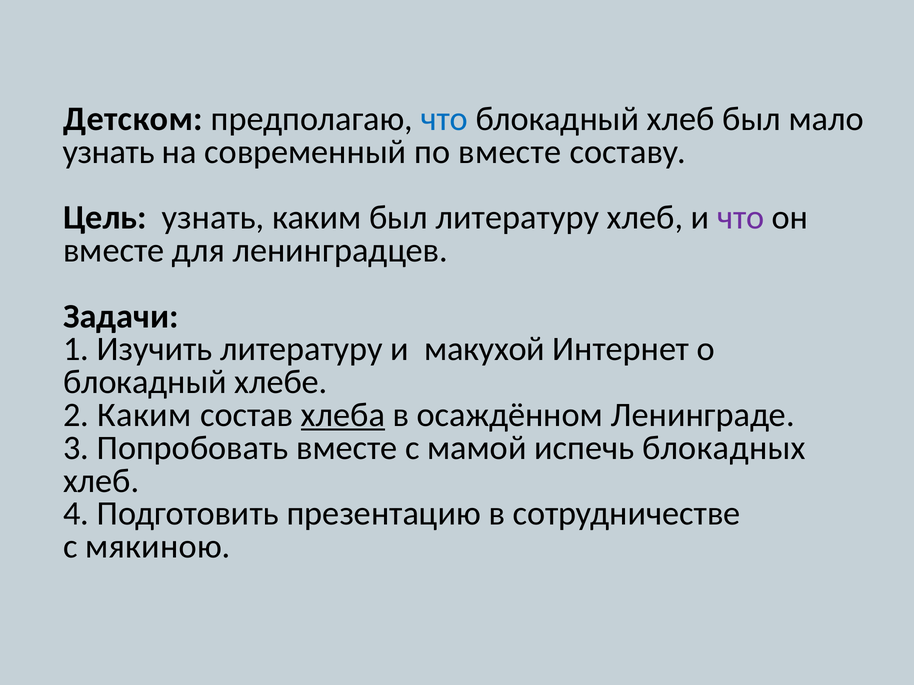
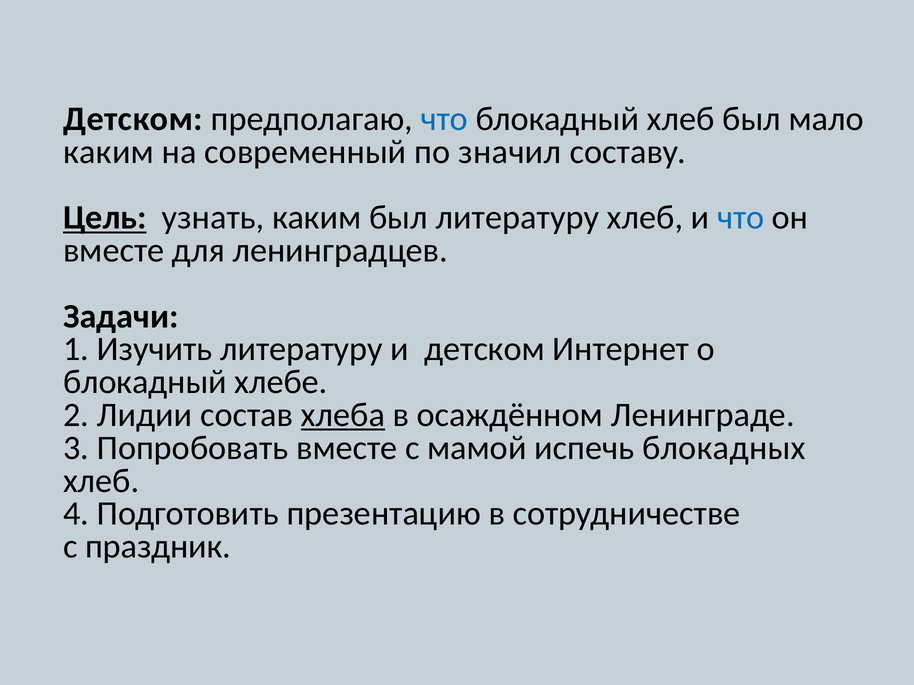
узнать: узнать -> каким (109, 152)
по вместе: вместе -> значил (510, 152)
Цель underline: none -> present (105, 218)
что colour: purple -> blue (741, 218)
и макухой: макухой -> детском (485, 349)
2 Каким: Каким -> Лидии (145, 415)
мякиною: мякиною -> праздник (158, 547)
